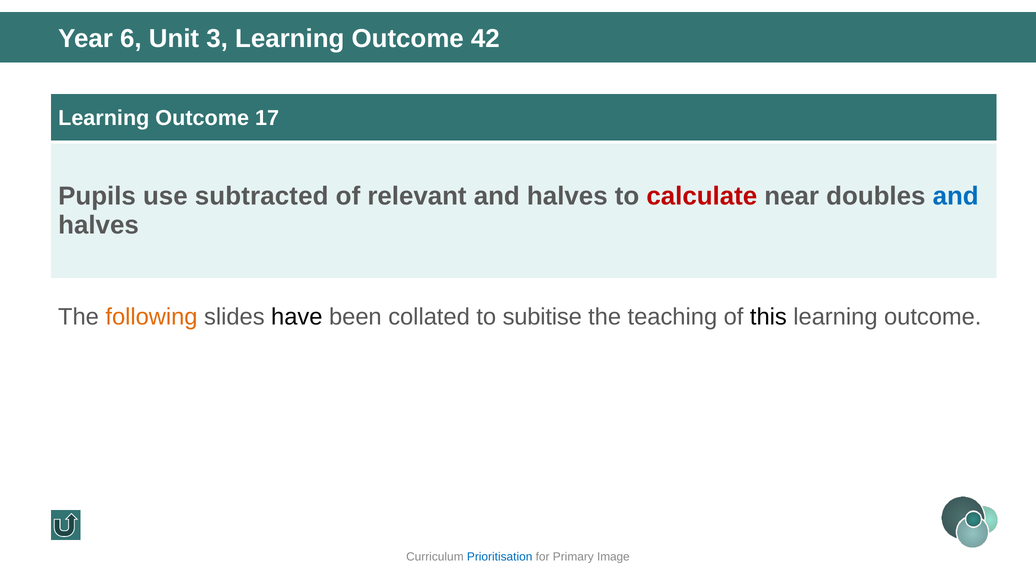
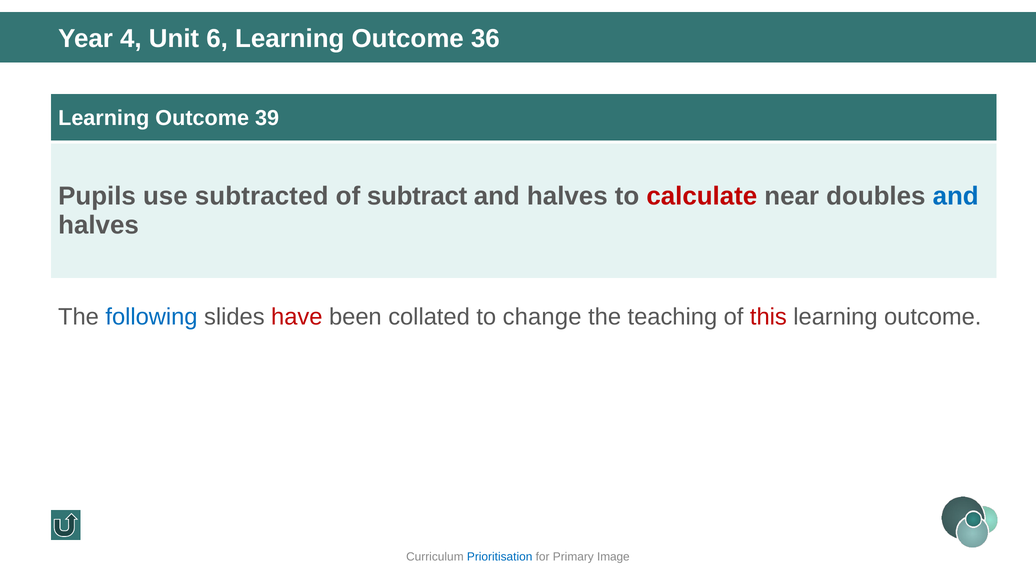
6: 6 -> 4 (131, 39)
3: 3 -> 6 (217, 39)
42: 42 -> 36 (485, 39)
17: 17 -> 39 (267, 118)
relevant: relevant -> subtract (417, 196)
following colour: orange -> blue (152, 317)
have colour: black -> red (297, 317)
subitise: subitise -> change (542, 317)
this colour: black -> red (768, 317)
